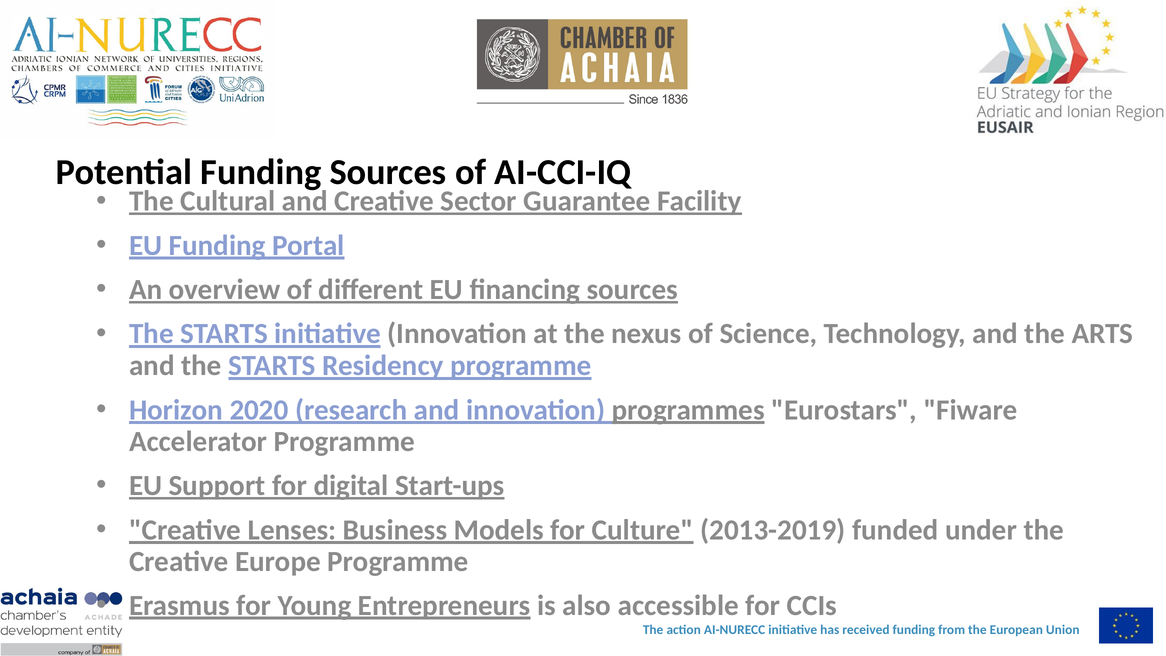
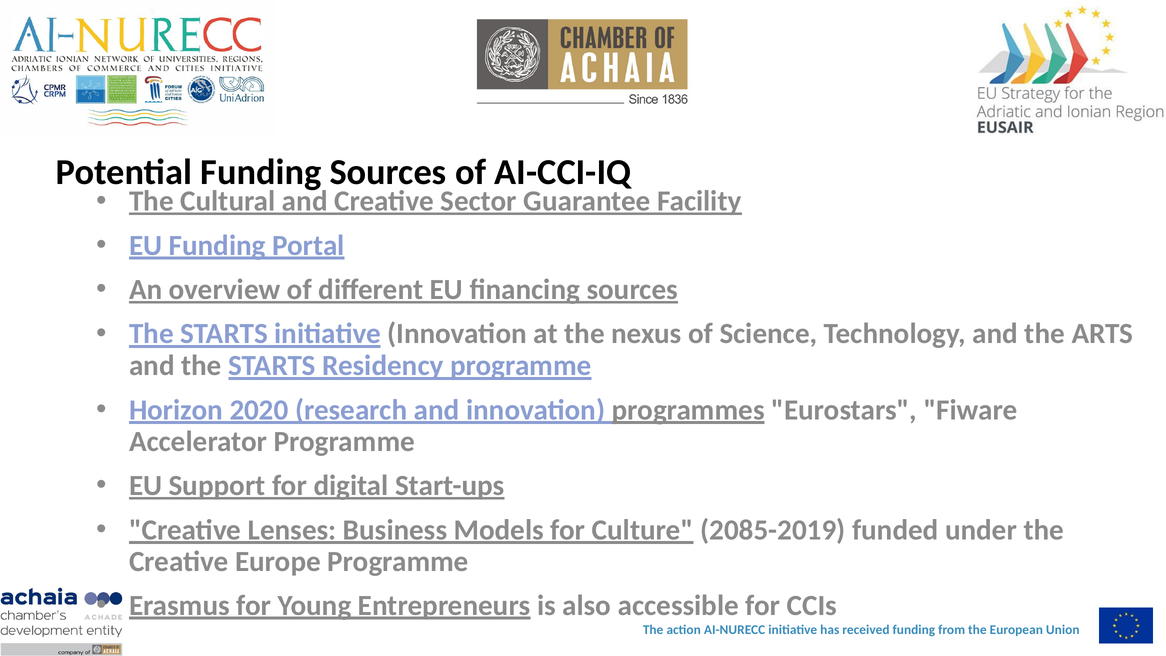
2013-2019: 2013-2019 -> 2085-2019 (773, 530)
